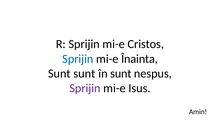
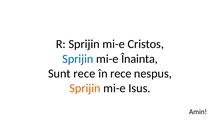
Sunt sunt: sunt -> rece (84, 73)
în sunt: sunt -> rece (121, 73)
Sprijin colour: purple -> orange (85, 88)
